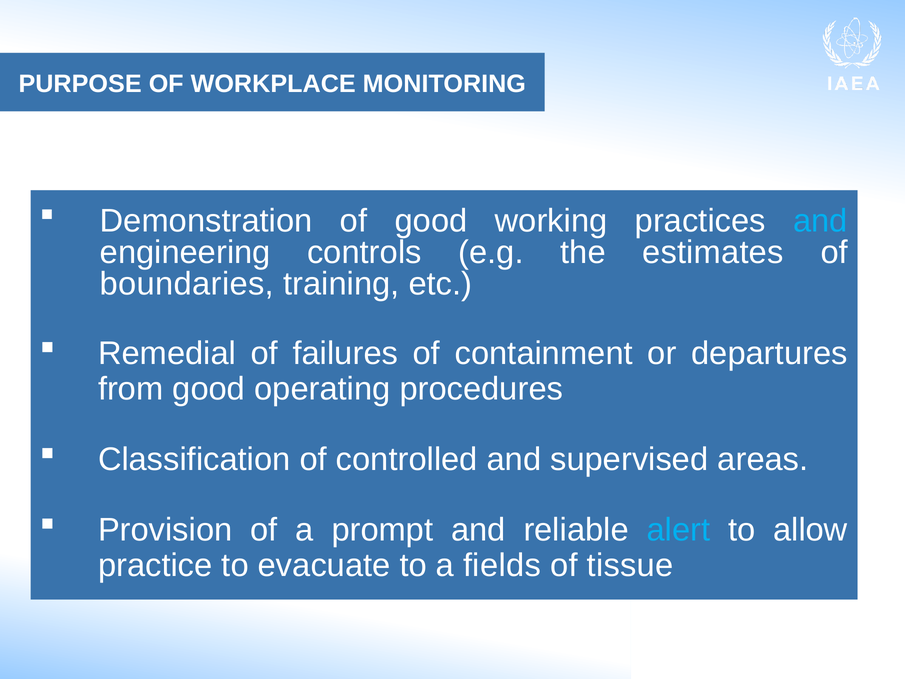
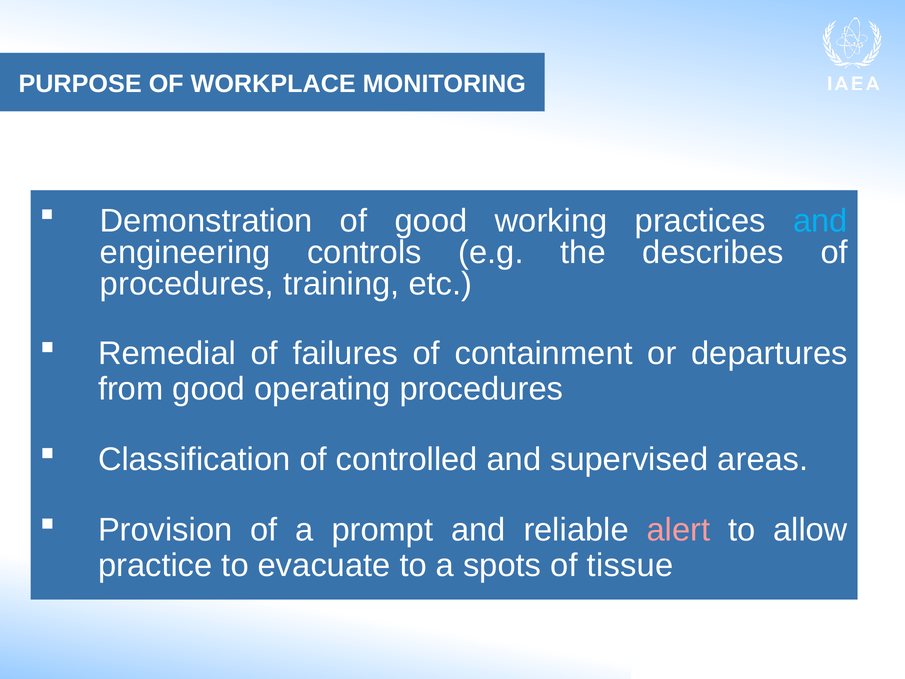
estimates: estimates -> describes (713, 252)
boundaries: boundaries -> procedures (187, 284)
alert colour: light blue -> pink (678, 530)
fields: fields -> spots (502, 565)
